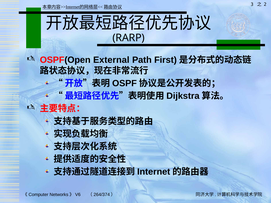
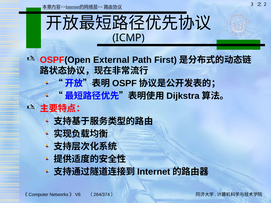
RARP: RARP -> ICMP (129, 38)
